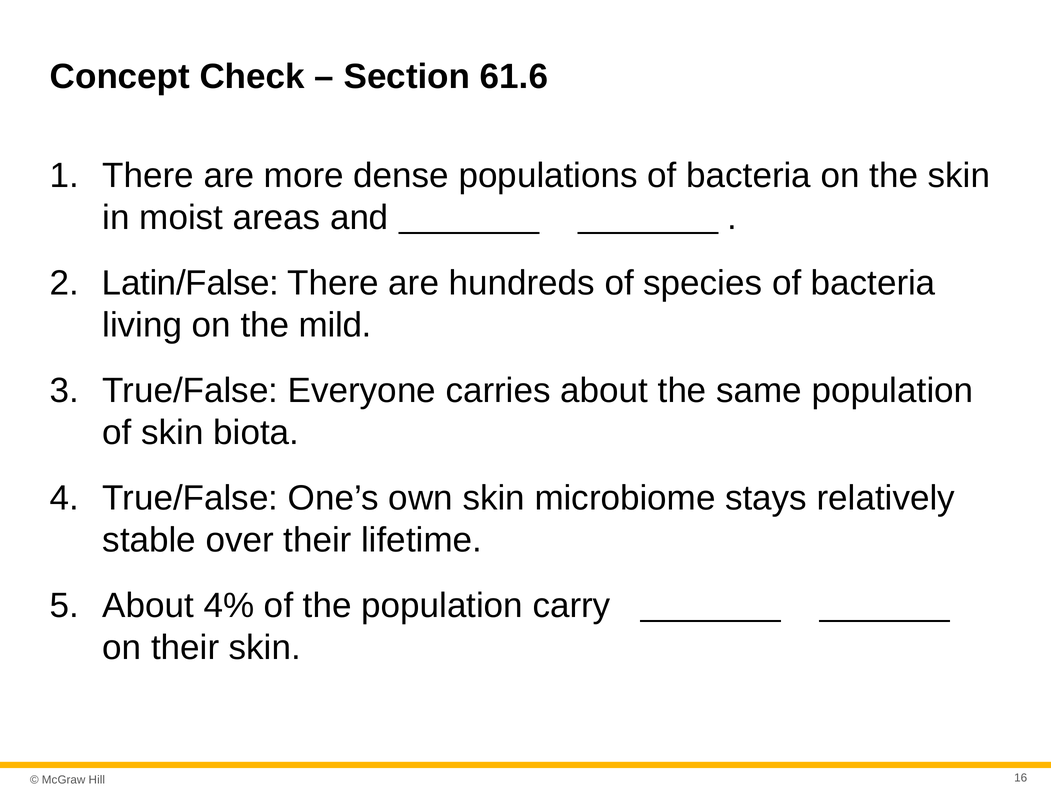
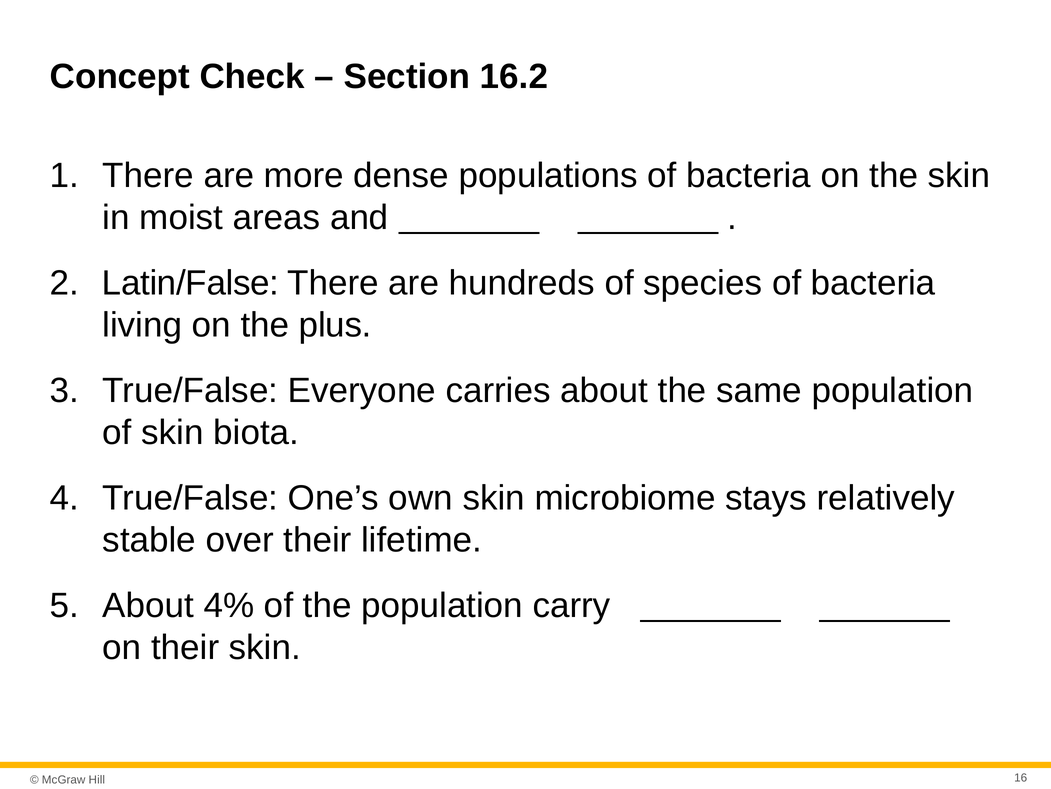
61.6: 61.6 -> 16.2 (514, 76)
mild: mild -> plus (335, 325)
